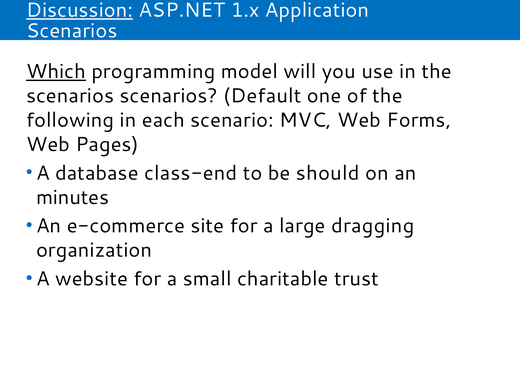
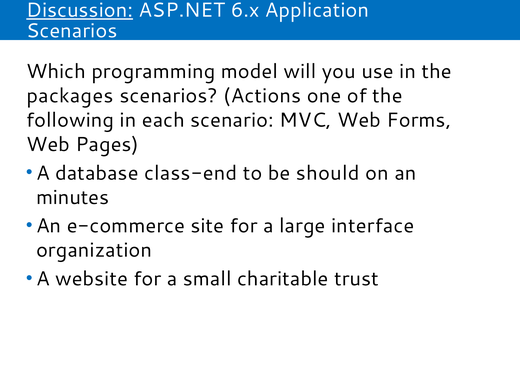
1.x: 1.x -> 6.x (245, 10)
Which underline: present -> none (56, 72)
scenarios: scenarios -> packages (70, 96)
Default: Default -> Actions (262, 96)
dragging: dragging -> interface (373, 226)
